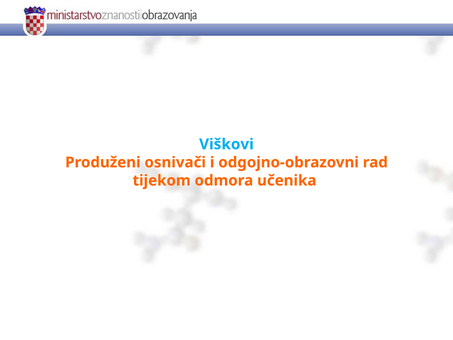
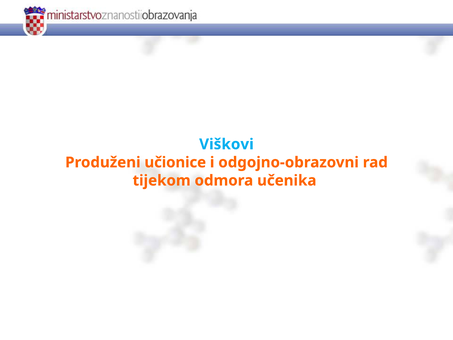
osnivači: osnivači -> učionice (175, 162)
